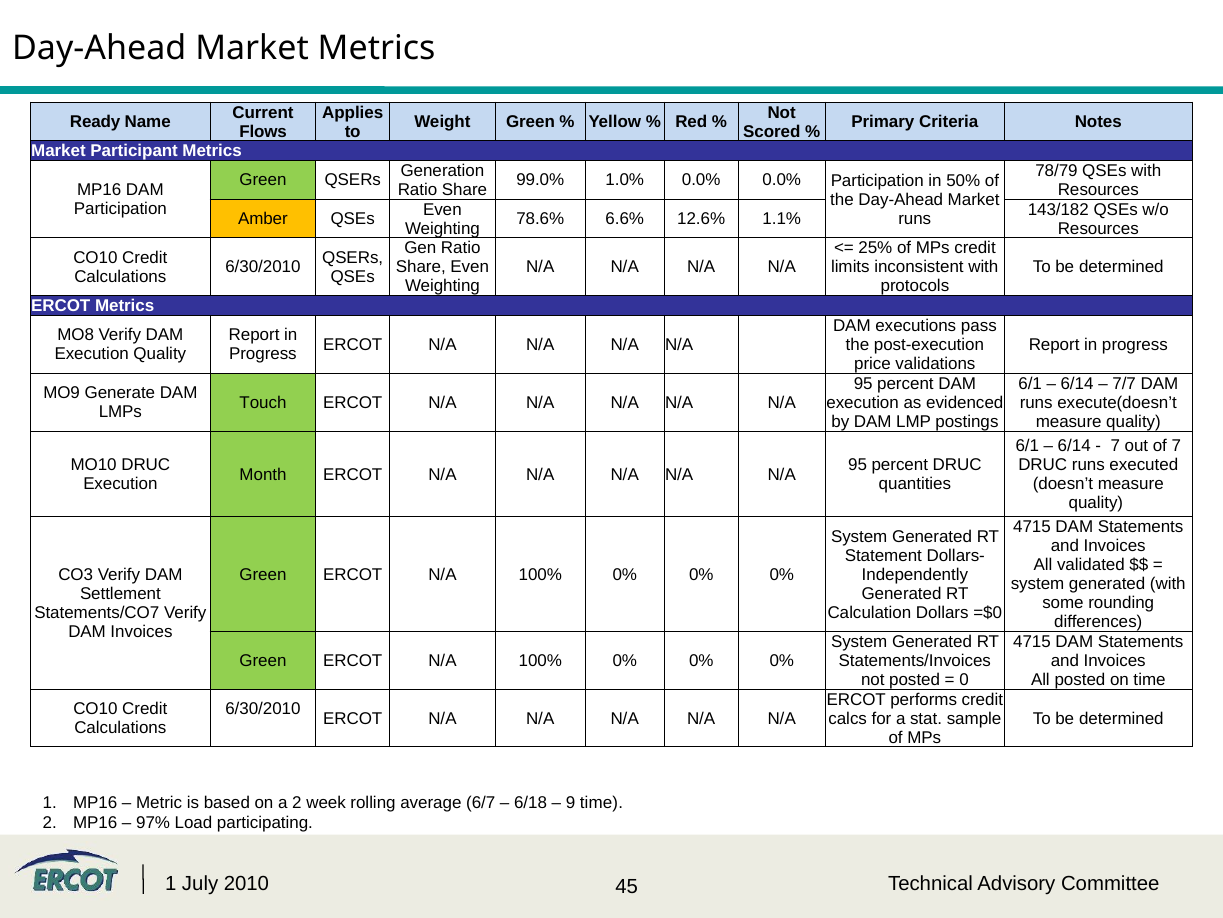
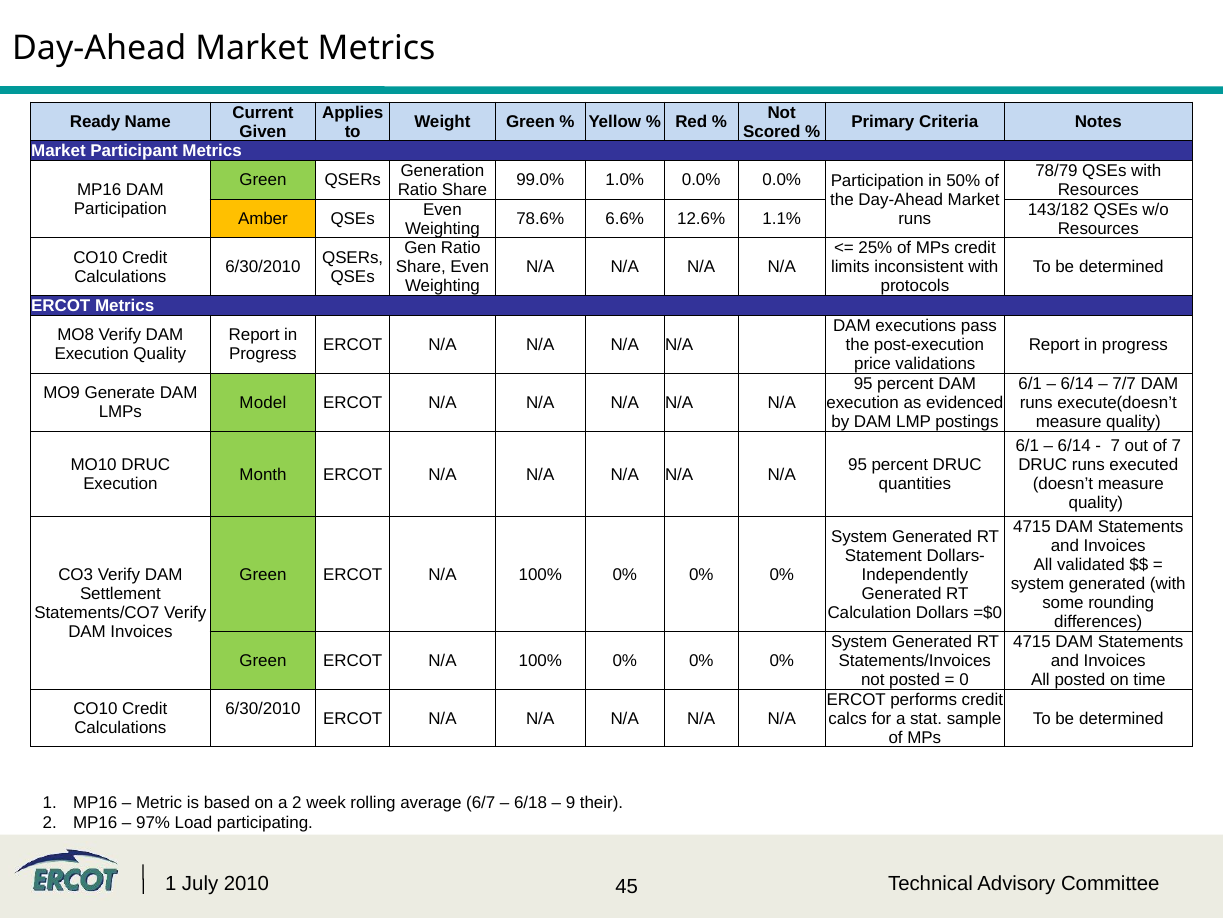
Flows: Flows -> Given (263, 131)
Touch: Touch -> Model (263, 402)
9 time: time -> their (601, 802)
